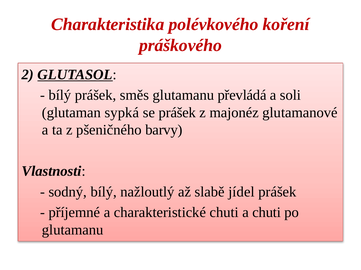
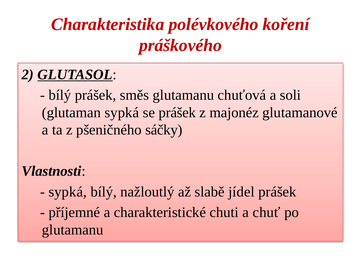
převládá: převládá -> chuťová (242, 95)
barvy: barvy -> sáčky (164, 130)
sodný: sodný -> sypká (68, 192)
a chuti: chuti -> chuť (266, 213)
